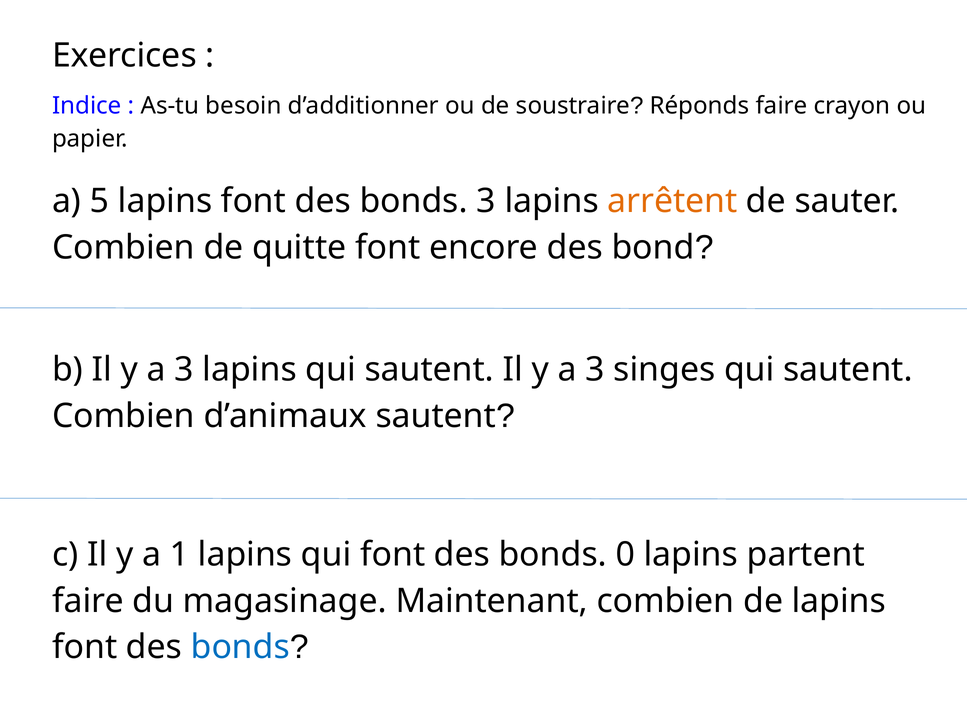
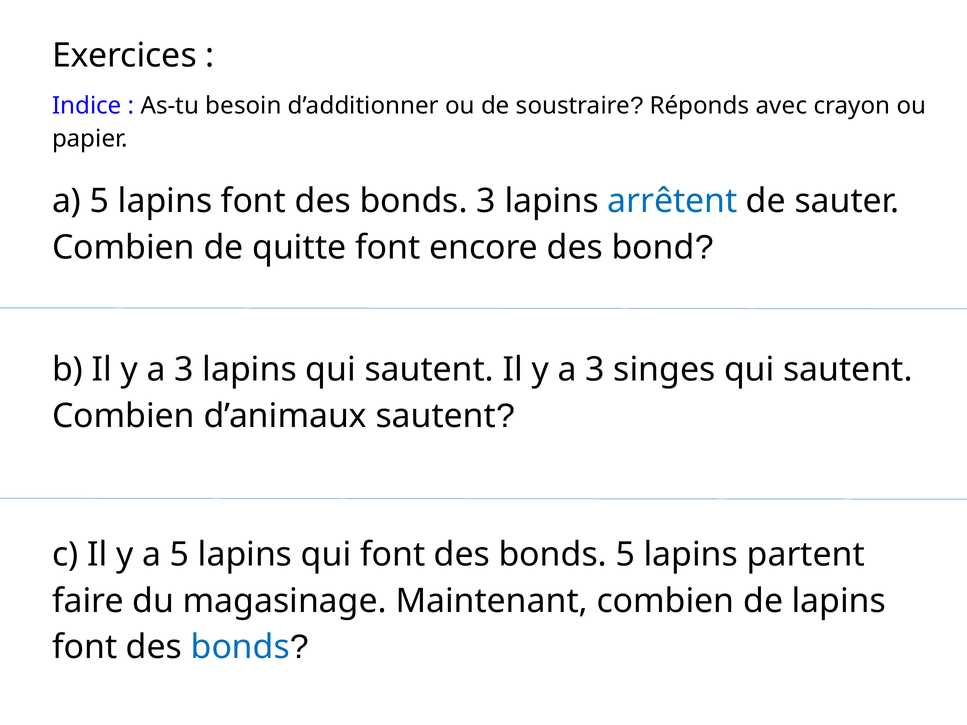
Réponds faire: faire -> avec (781, 106)
arrêtent colour: orange -> blue (672, 201)
y a 1: 1 -> 5 (179, 555)
bonds 0: 0 -> 5 (625, 555)
